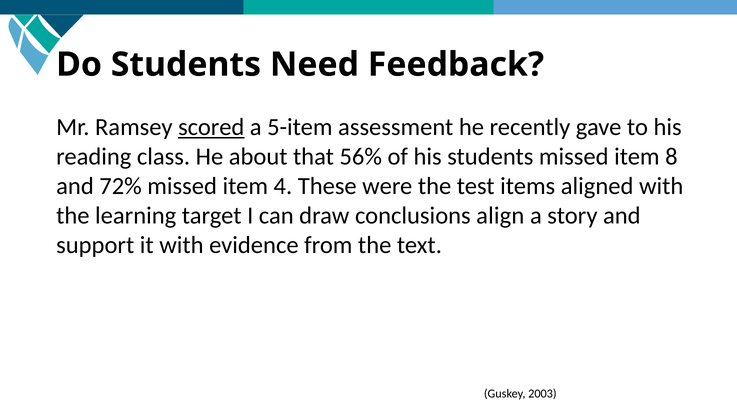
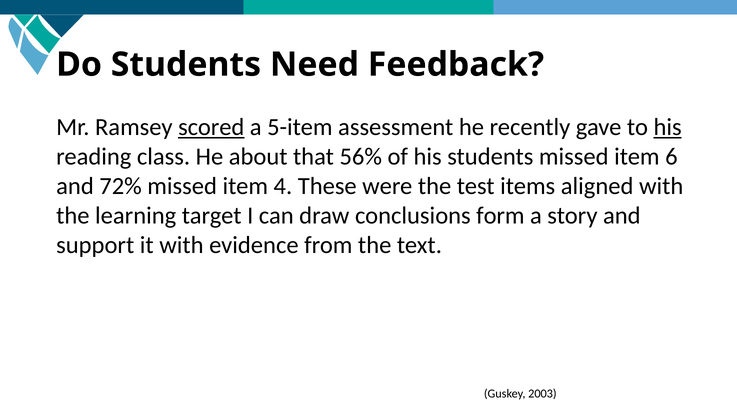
his underline: none -> present (668, 127)
8: 8 -> 6 (671, 156)
align: align -> form (500, 215)
